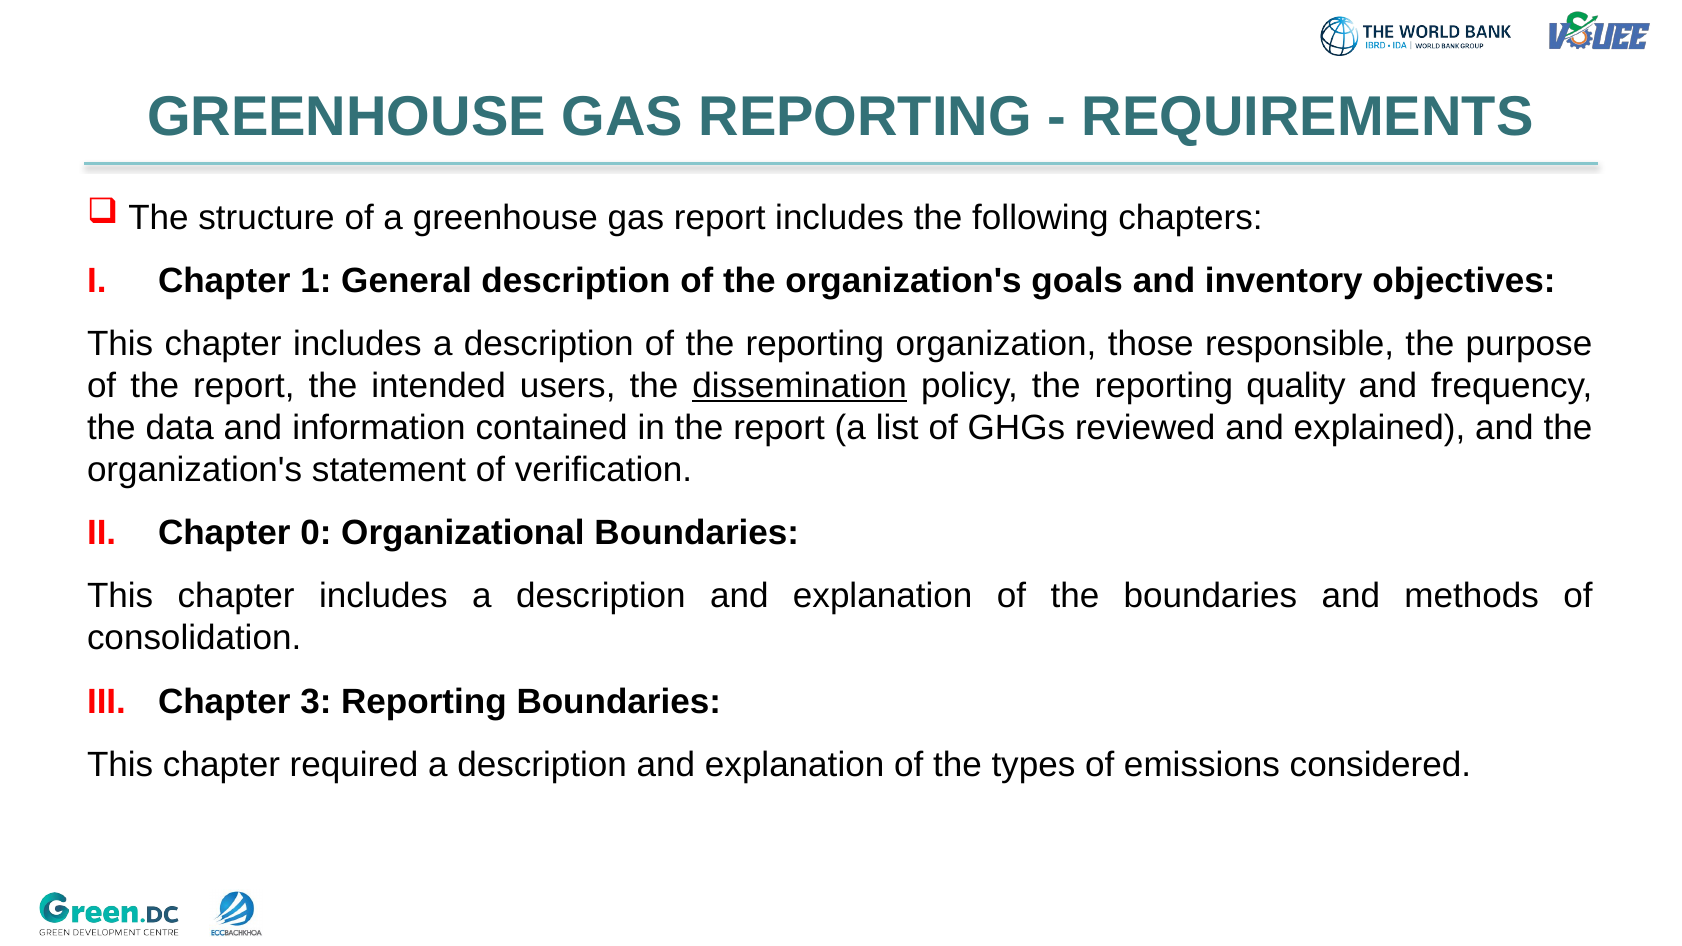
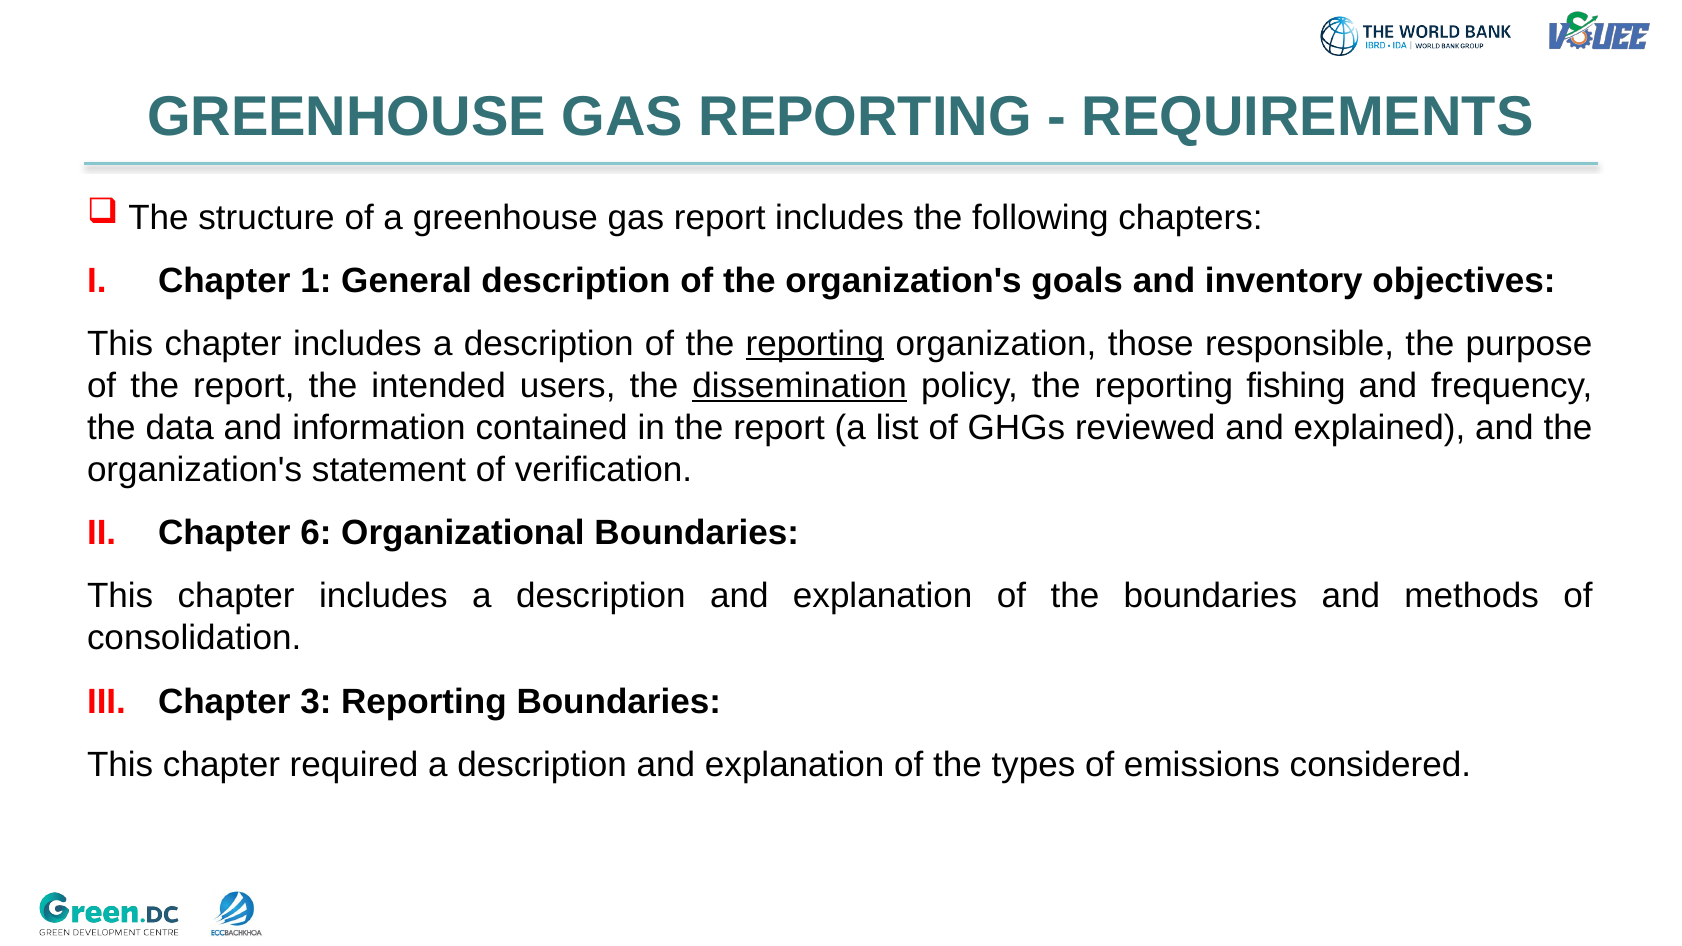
reporting underline: none -> present (815, 344)
quality: quality -> fishing (1296, 386)
0: 0 -> 6 (316, 533)
